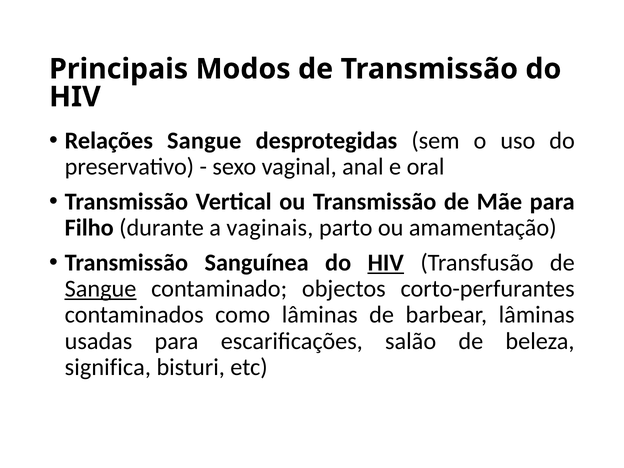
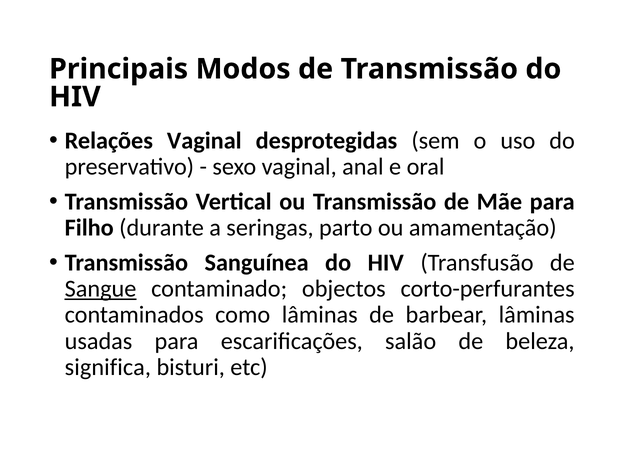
Relações Sangue: Sangue -> Vaginal (204, 141)
vaginais: vaginais -> seringas (270, 228)
HIV underline: present -> none (386, 263)
